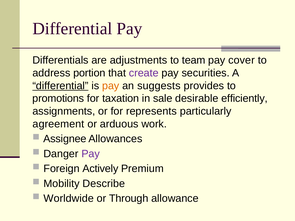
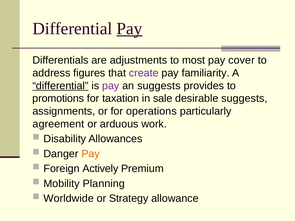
Pay underline: none -> present (129, 29)
team: team -> most (194, 60)
portion: portion -> figures (89, 73)
securities: securities -> familiarity (206, 73)
pay colour: orange -> purple (111, 86)
desirable efficiently: efficiently -> suggests (244, 99)
represents: represents -> operations (151, 111)
Assignee: Assignee -> Disability (65, 139)
Pay colour: purple -> orange (91, 154)
Describe: Describe -> Planning (104, 184)
Through: Through -> Strategy (129, 199)
